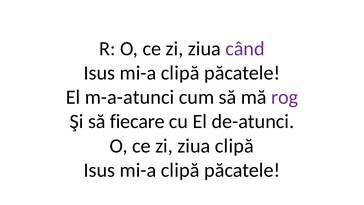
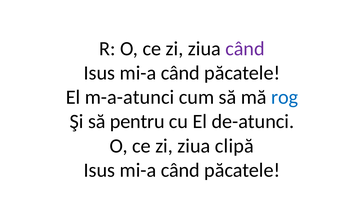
clipă: clipă -> când (180, 73)
rog colour: purple -> blue (285, 97)
fiecare: fiecare -> pentru (137, 121)
clipă: clipă -> când (180, 170)
